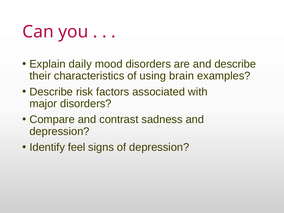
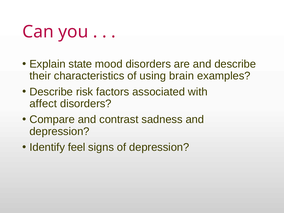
daily: daily -> state (80, 64)
major: major -> affect (43, 104)
